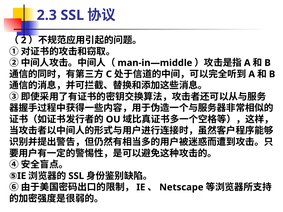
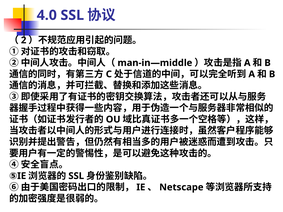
2.3: 2.3 -> 4.0 (47, 15)
